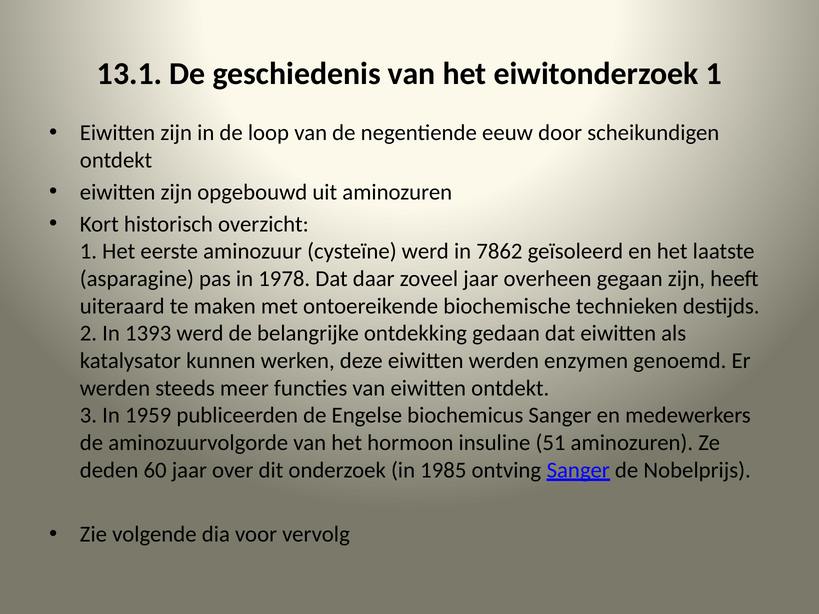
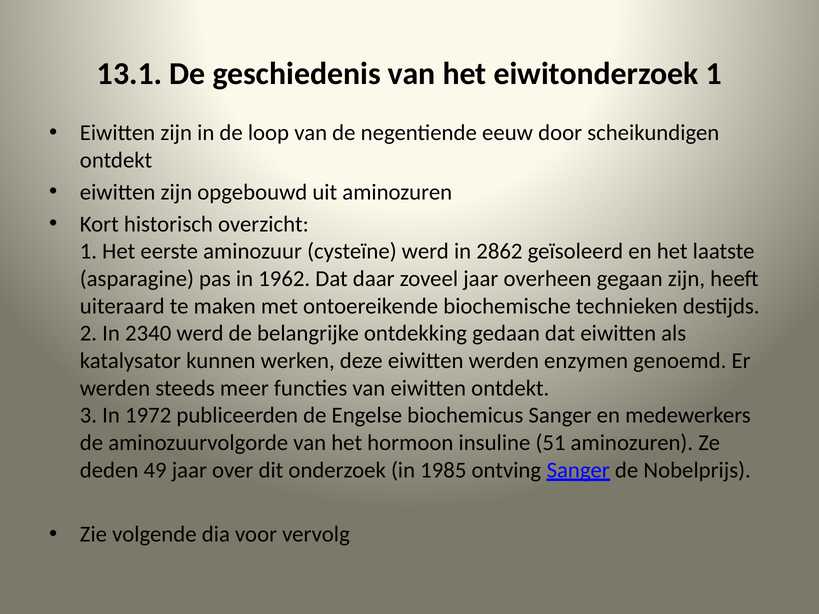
7862: 7862 -> 2862 (499, 251)
1978: 1978 -> 1962 (284, 279)
1393: 1393 -> 2340 (148, 334)
1959: 1959 -> 1972 (148, 416)
60: 60 -> 49 (155, 470)
